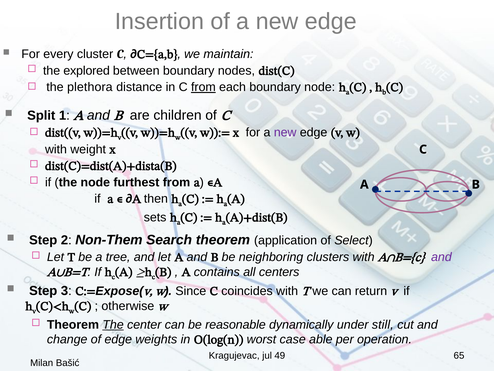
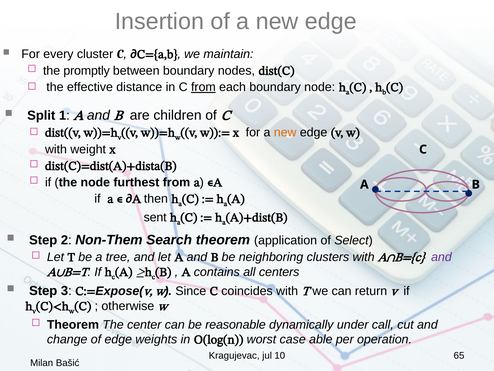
explored: explored -> promptly (87, 71)
plethora: plethora -> effective (90, 87)
new colour: purple -> orange (285, 132)
sets: sets -> sent (155, 217)
The underline: present -> none (113, 324)
still: still -> call (383, 324)
49: 49 -> 10 (280, 355)
